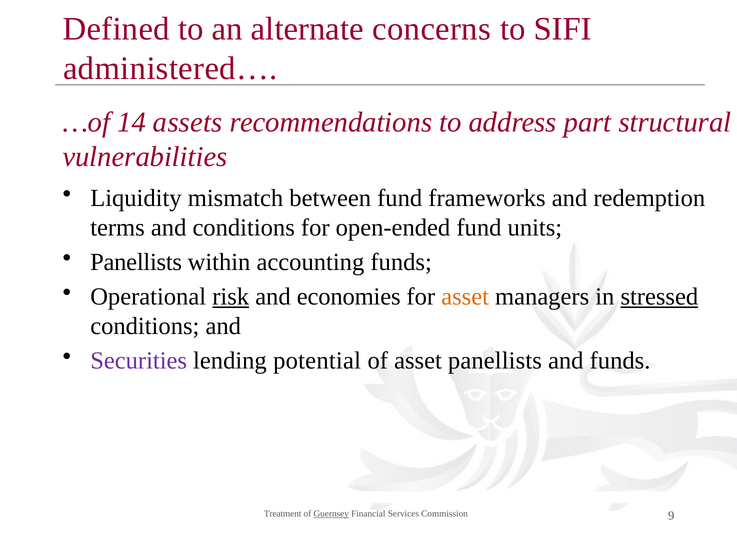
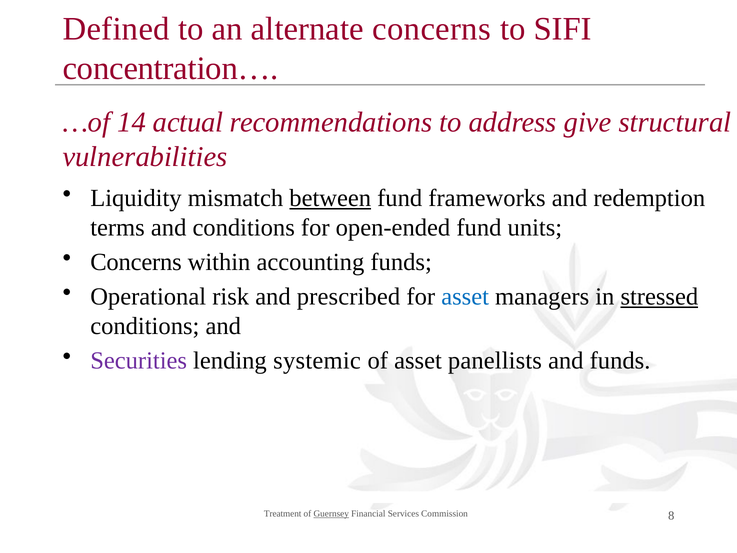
administered…: administered… -> concentration… (171, 68)
assets: assets -> actual (188, 122)
part: part -> give (588, 122)
between underline: none -> present (330, 198)
Panellists: Panellists -> Concerns (136, 262)
risk underline: present -> none (231, 296)
economies: economies -> prescribed (349, 296)
asset colour: orange -> blue (465, 296)
potential: potential -> systemic (317, 360)
9: 9 -> 8 (671, 516)
